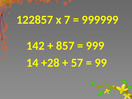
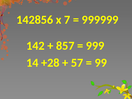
122857: 122857 -> 142856 (35, 20)
